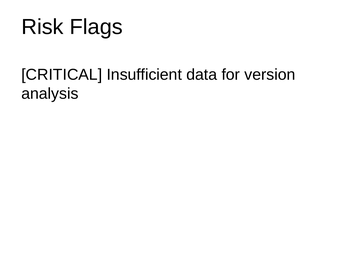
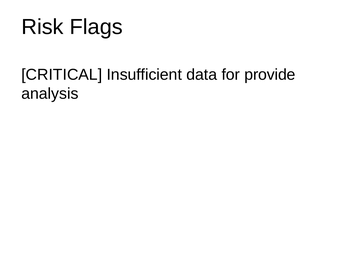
version: version -> provide (270, 75)
